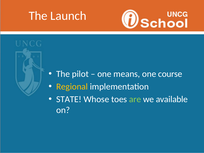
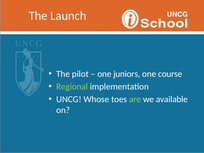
means: means -> juniors (127, 74)
Regional colour: yellow -> light green (72, 87)
STATE: STATE -> UNCG (69, 99)
